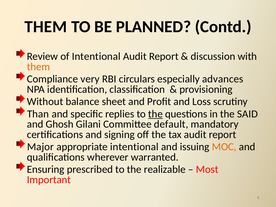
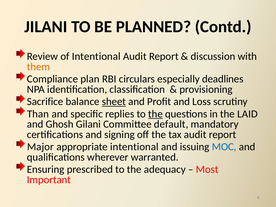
THEM: THEM -> JILANI (46, 27)
very: very -> plan (90, 79)
advances: advances -> deadlines (223, 79)
Without: Without -> Sacrifice (45, 102)
sheet underline: none -> present (114, 102)
SAID: SAID -> LAID (247, 114)
MOC colour: orange -> blue (224, 147)
realizable: realizable -> adequacy (165, 169)
